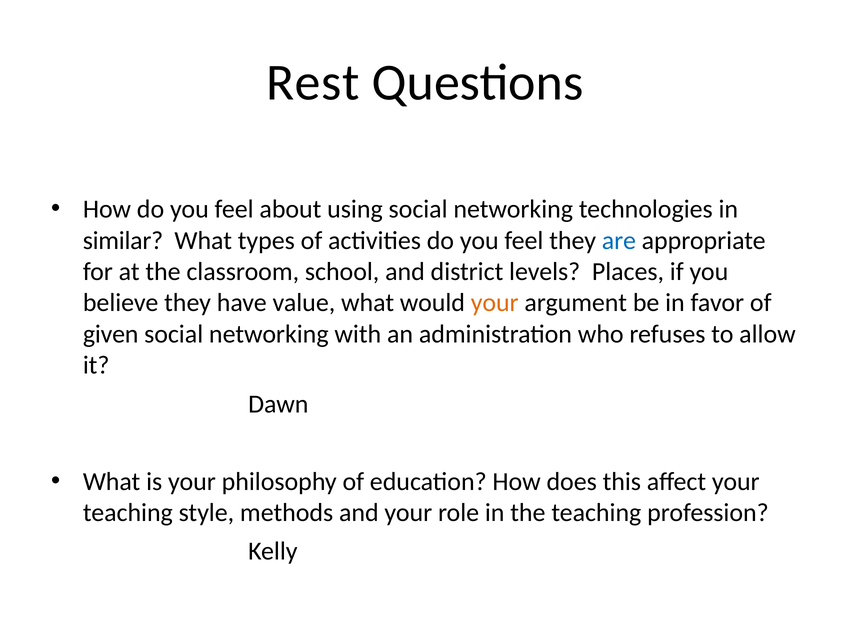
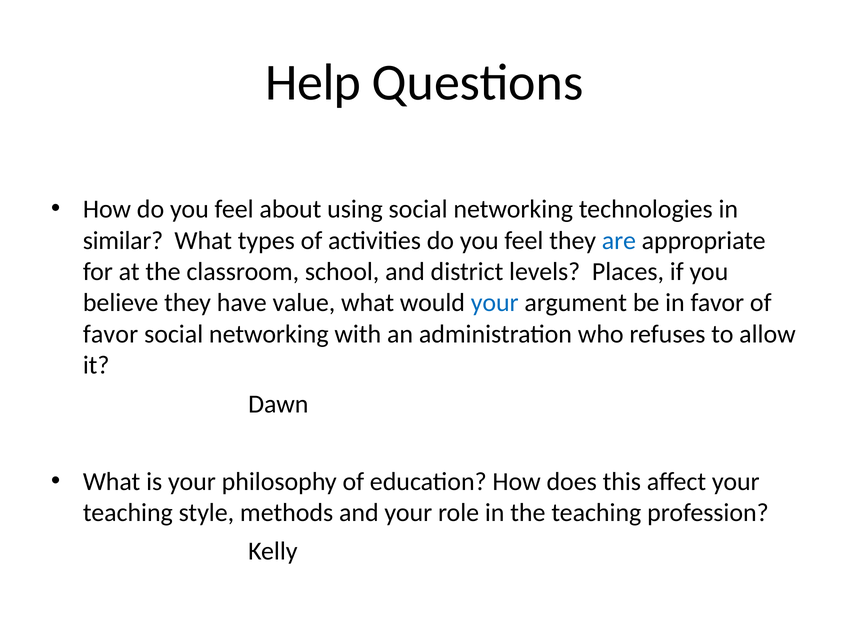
Rest: Rest -> Help (313, 82)
your colour: orange -> blue (495, 303)
given: given -> favor (111, 334)
